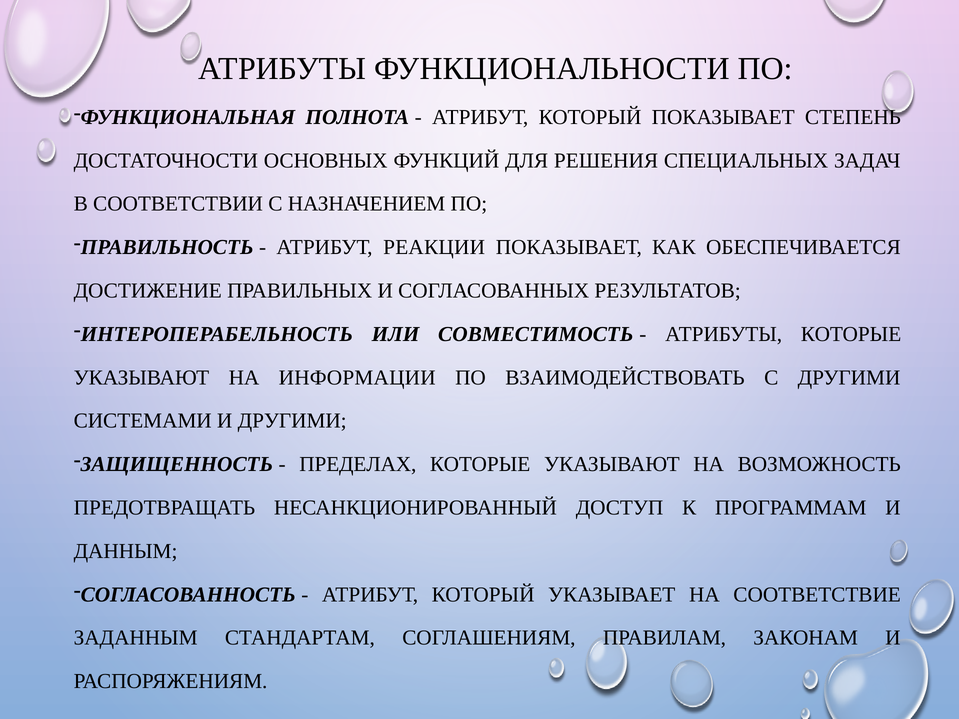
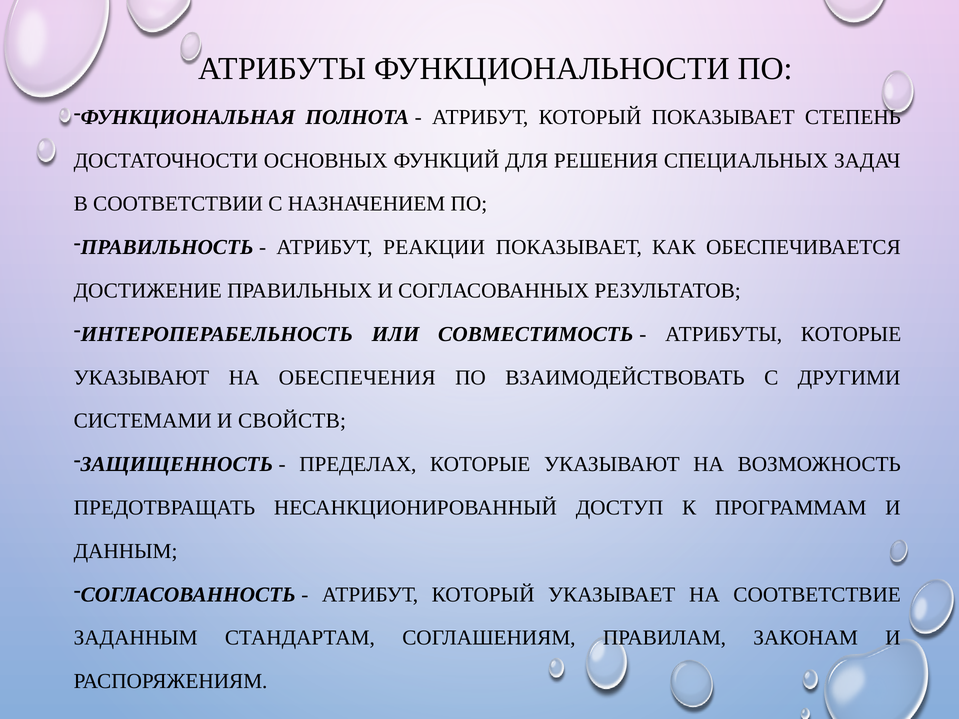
ИНФОРМАЦИИ: ИНФОРМАЦИИ -> ОБЕСПЕЧЕНИЯ (357, 378)
И ДРУГИМИ: ДРУГИМИ -> СВОЙСТВ (292, 421)
